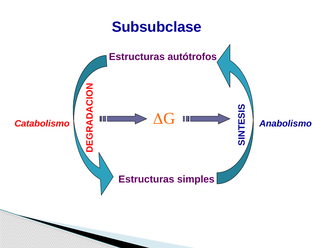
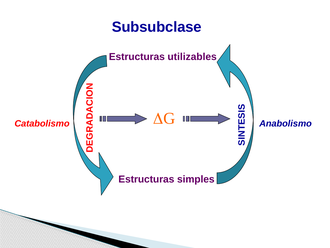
autótrofos: autótrofos -> utilizables (192, 57)
